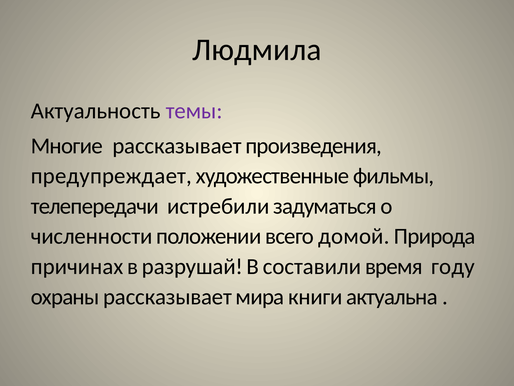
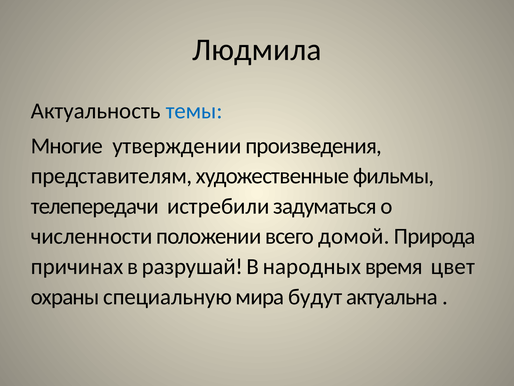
темы colour: purple -> blue (194, 111)
Многие рассказывает: рассказывает -> утверждении (177, 146)
предупреждает: предупреждает -> представителям (112, 176)
составили: составили -> народных (312, 266)
году: году -> цвет (453, 266)
охраны рассказывает: рассказывает -> специальную (168, 296)
книги: книги -> будут (315, 296)
